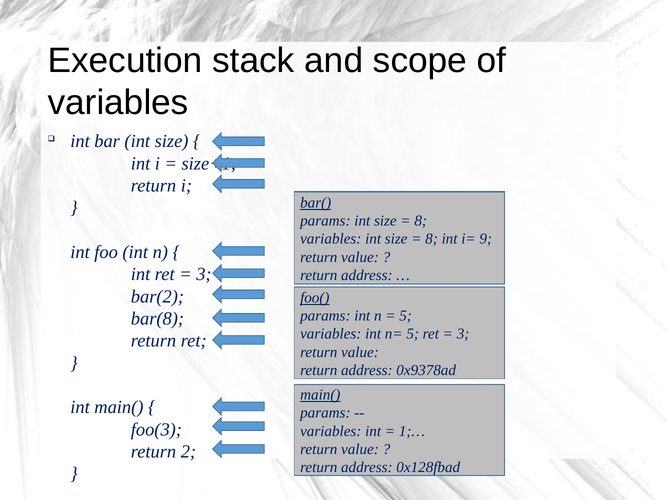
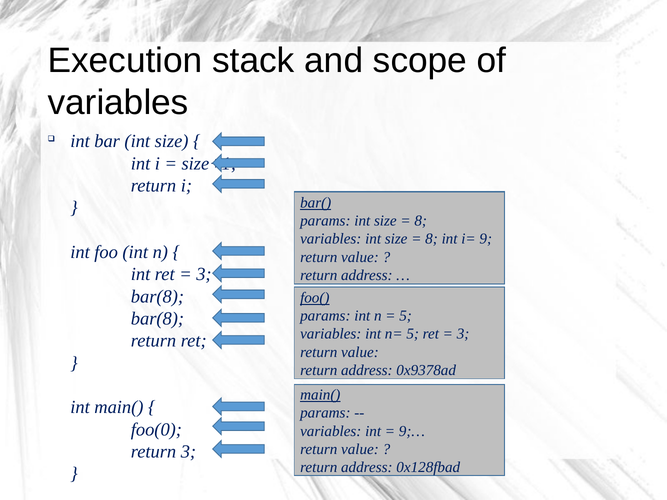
bar(2: bar(2 -> bar(8 (157, 297)
foo(3: foo(3 -> foo(0 (156, 430)
1;…: 1;… -> 9;… (412, 431)
return 2: 2 -> 3 (188, 452)
